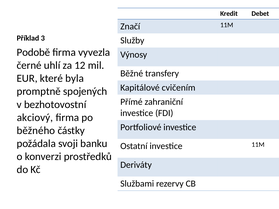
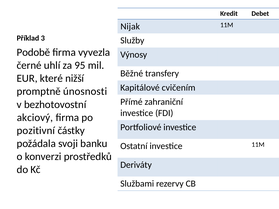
Značí: Značí -> Nijak (130, 26)
12: 12 -> 95 (80, 65)
byla: byla -> nižší (75, 79)
spojených: spojených -> únosnosti (85, 92)
běžného: běžného -> pozitivní (36, 131)
